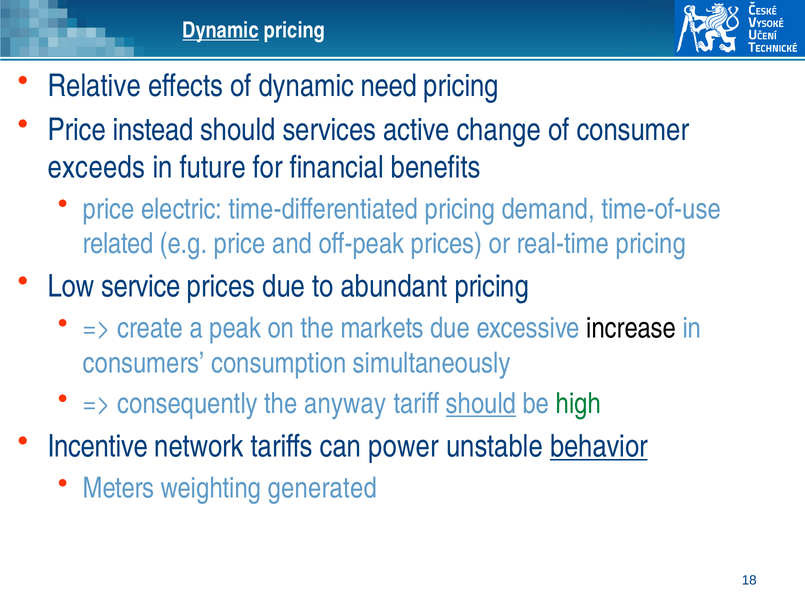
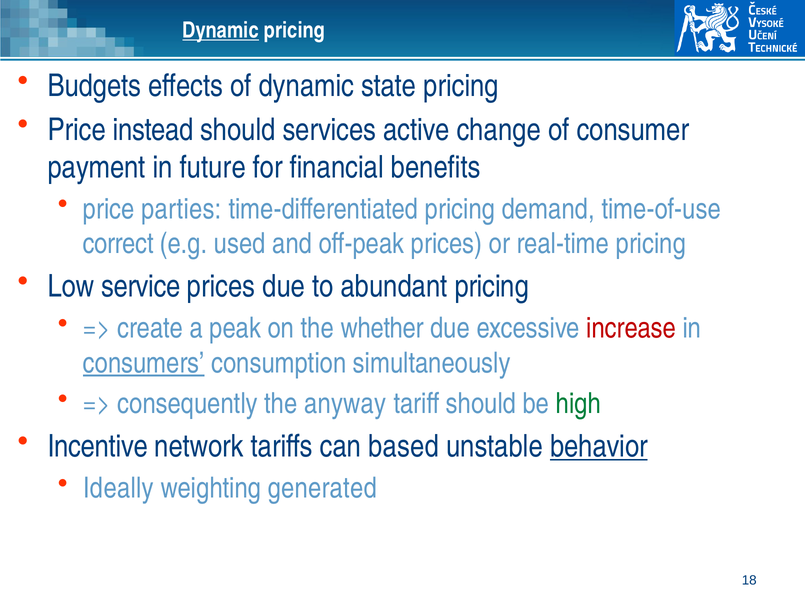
Relative: Relative -> Budgets (94, 86)
need: need -> state (389, 86)
exceeds: exceeds -> payment (97, 167)
electric: electric -> parties (181, 209)
related: related -> correct (118, 244)
e.g price: price -> used (240, 244)
markets: markets -> whether (382, 329)
increase colour: black -> red (631, 329)
consumers underline: none -> present (144, 364)
should underline: present -> none (481, 404)
power: power -> based (404, 447)
Meters: Meters -> Ideally (118, 489)
